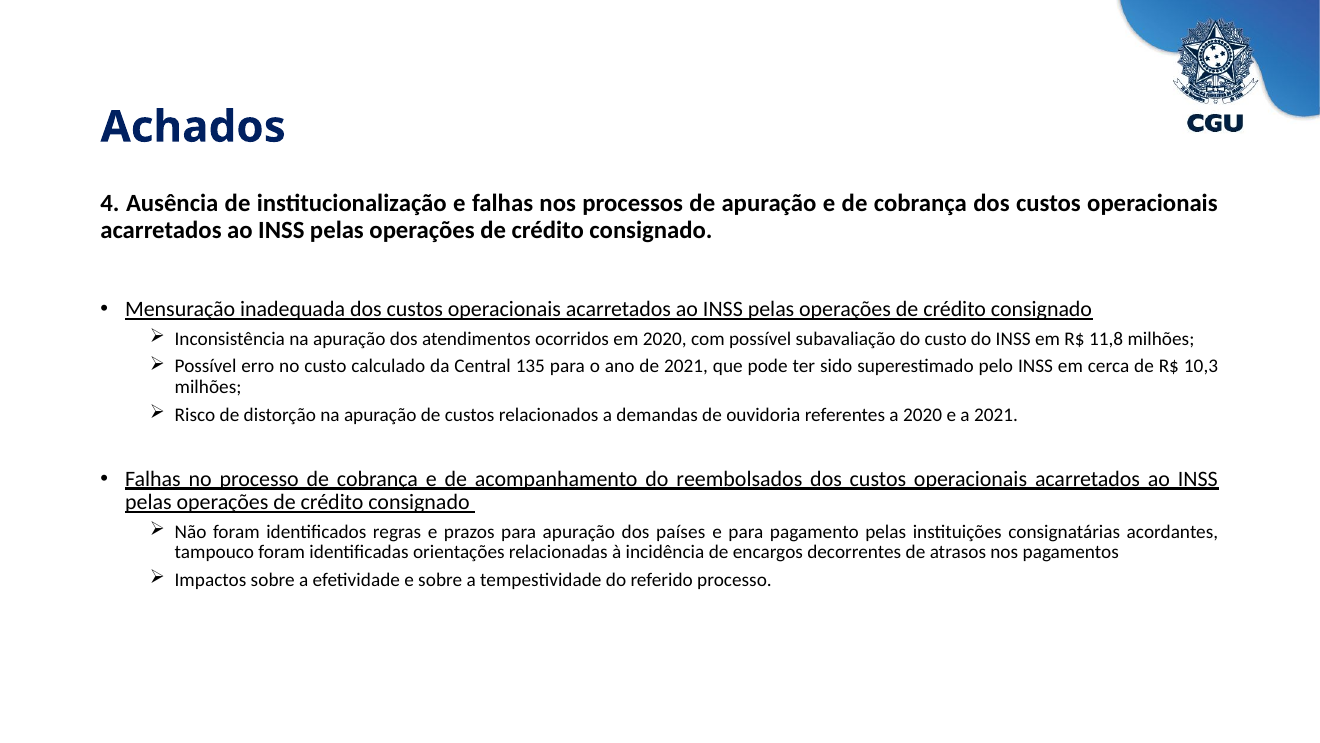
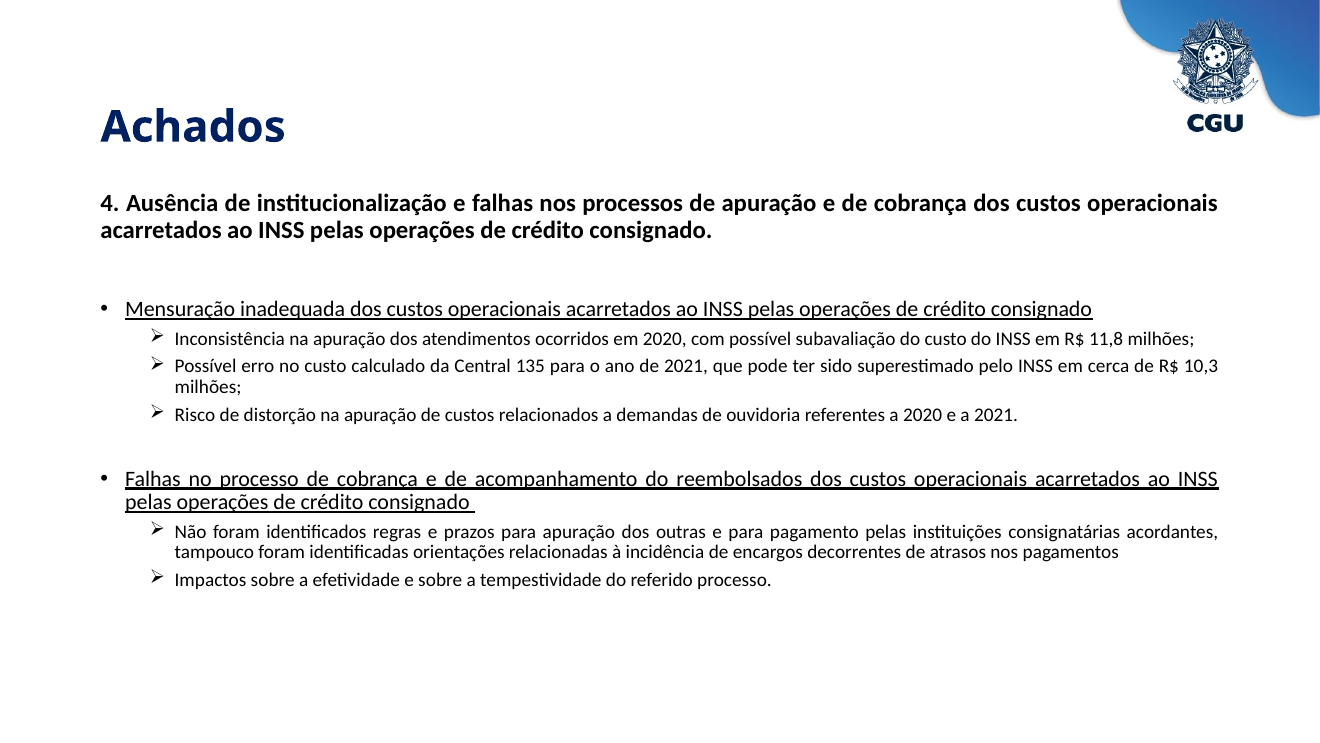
países: países -> outras (681, 531)
